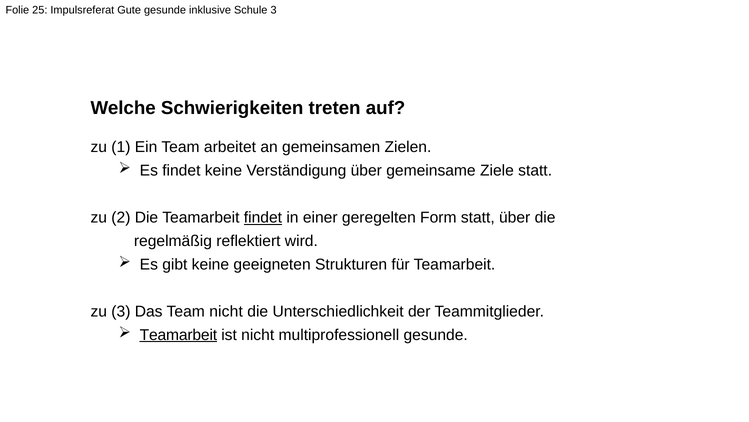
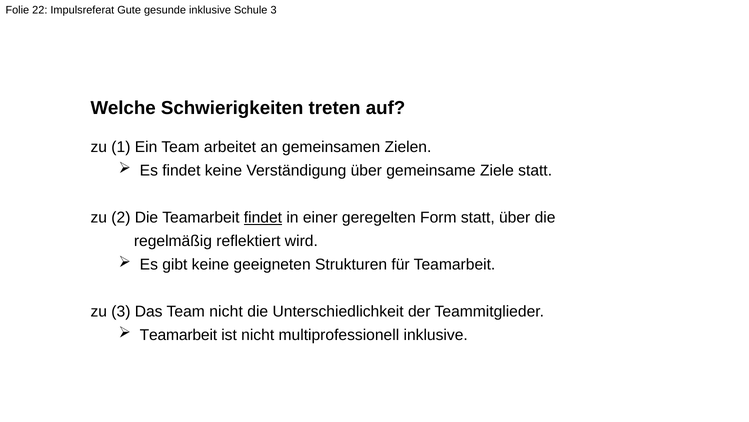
25: 25 -> 22 (40, 10)
Teamarbeit underline: present -> none (178, 334)
multiprofessionell gesunde: gesunde -> inklusive (436, 334)
